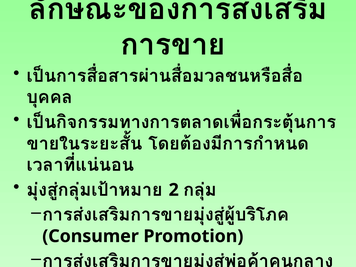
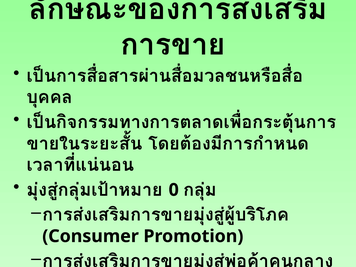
2: 2 -> 0 (174, 190)
